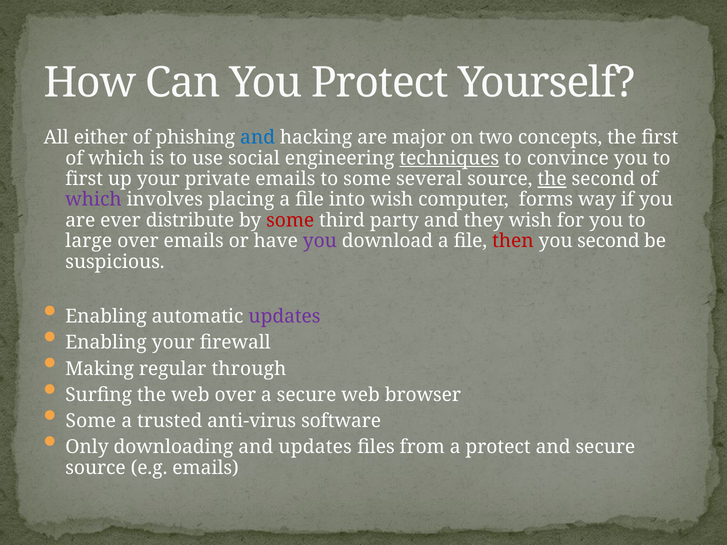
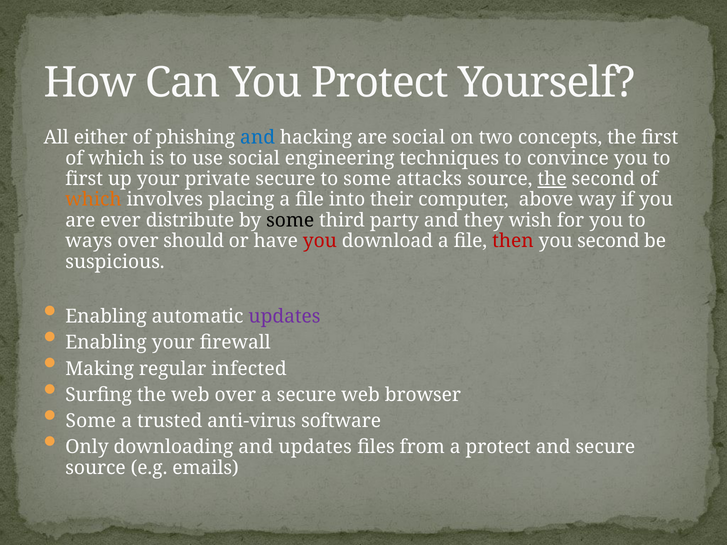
are major: major -> social (419, 138)
techniques underline: present -> none (449, 158)
private emails: emails -> secure (285, 179)
several: several -> attacks (429, 179)
which colour: purple -> orange (93, 200)
into wish: wish -> their (392, 200)
forms: forms -> above (546, 200)
some colour: red -> black (290, 220)
large: large -> ways (89, 241)
over emails: emails -> should (194, 241)
you colour: purple -> red (320, 241)
through: through -> infected (249, 369)
